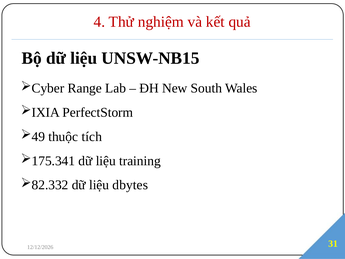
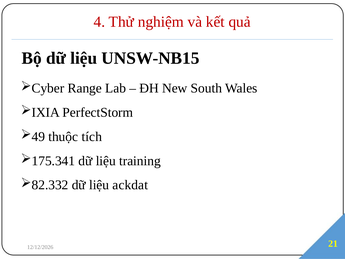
dbytes: dbytes -> ackdat (130, 185)
31: 31 -> 21 (333, 243)
